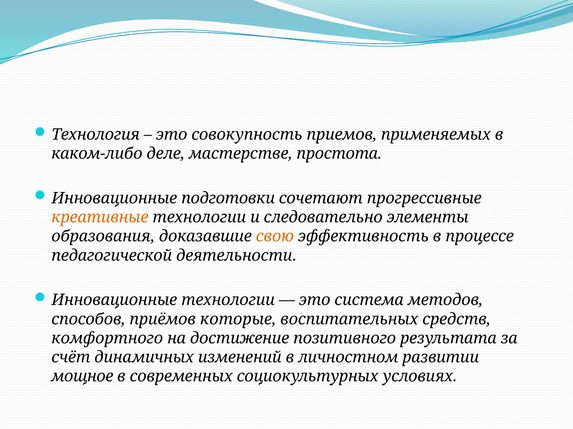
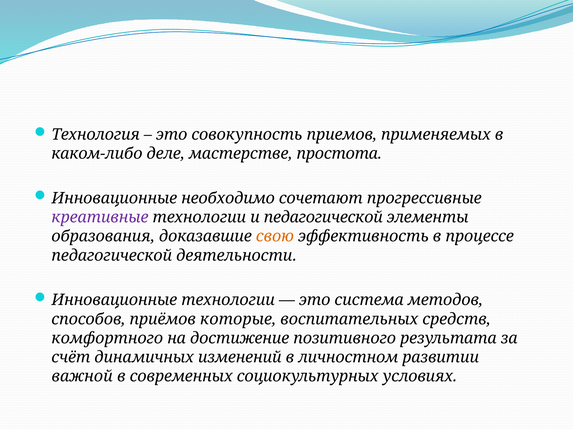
подготовки: подготовки -> необходимо (228, 199)
креативные colour: orange -> purple (100, 218)
и следовательно: следовательно -> педагогической (323, 218)
мощное: мощное -> важной (82, 377)
